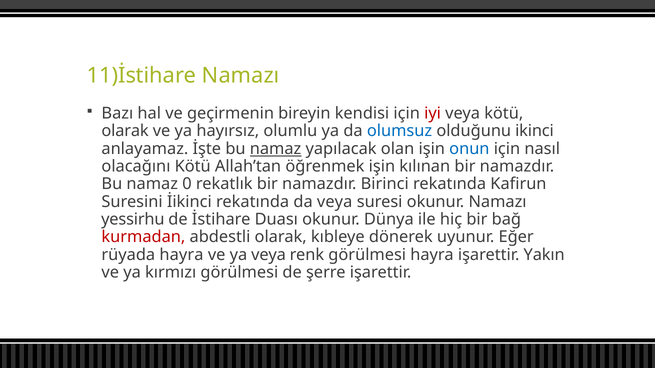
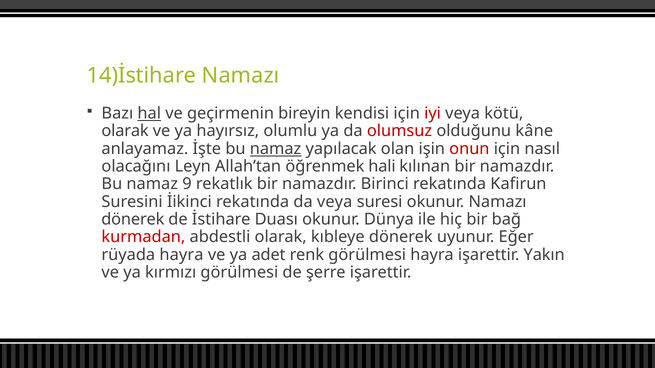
11)İstihare: 11)İstihare -> 14)İstihare (142, 76)
hal underline: none -> present (149, 114)
olumsuz colour: blue -> red (400, 131)
ikinci: ikinci -> kâne (534, 131)
onun colour: blue -> red (469, 149)
olacağını Kötü: Kötü -> Leyn (193, 167)
öğrenmek işin: işin -> hali (382, 167)
0: 0 -> 9 (187, 184)
yessirhu: yessirhu -> dönerek (133, 220)
ya veya: veya -> adet (269, 255)
